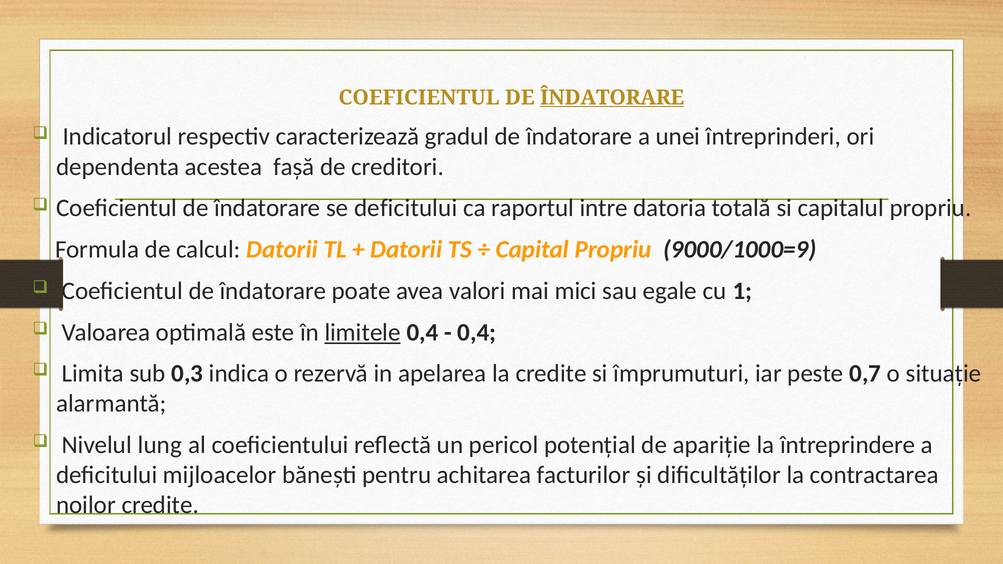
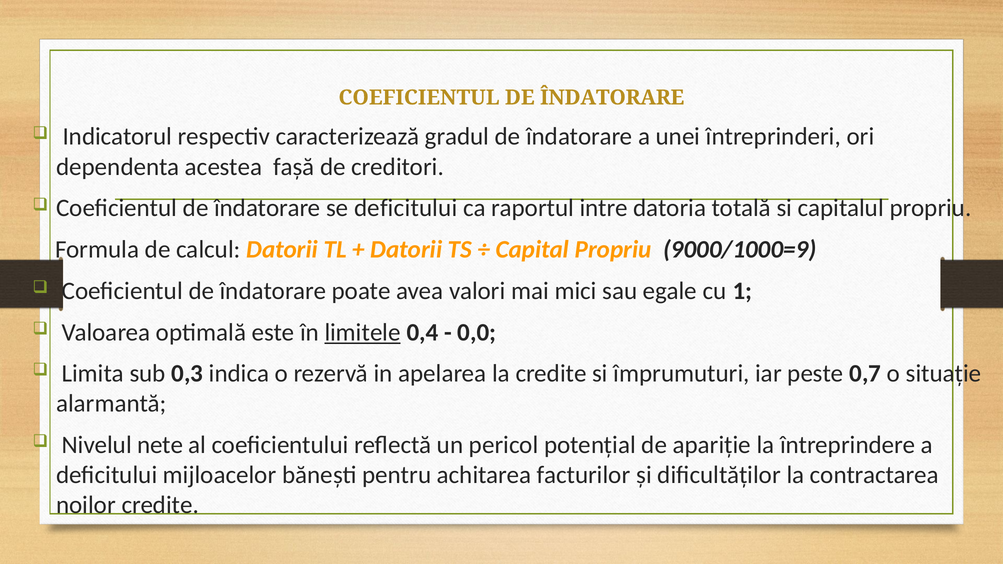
ÎNDATORARE underline: present -> none (612, 98)
0,4: 0,4 -> 0,0 (477, 332)
lung: lung -> nete (160, 445)
